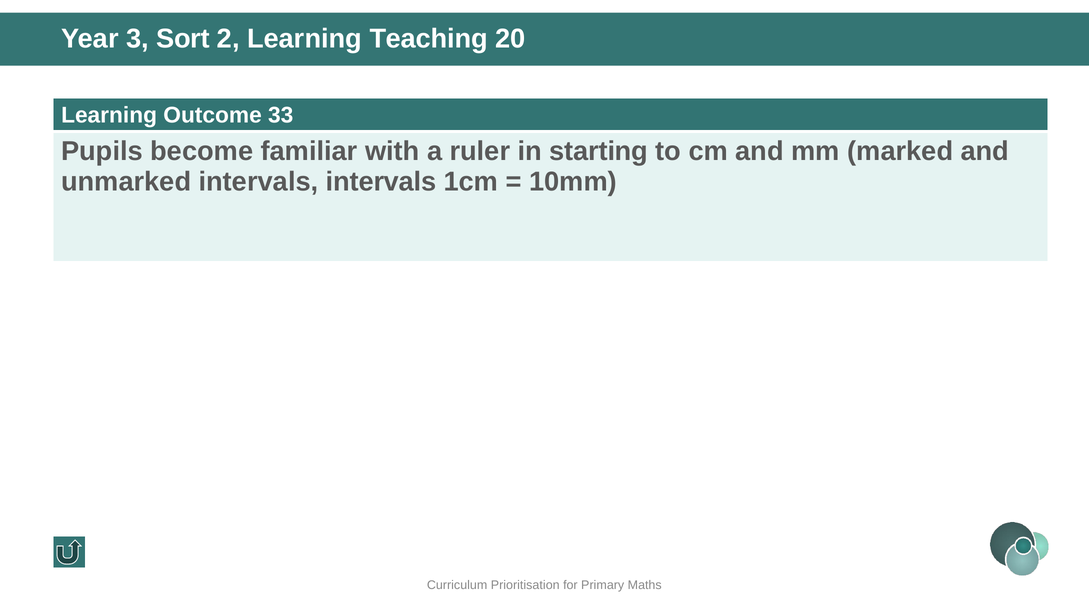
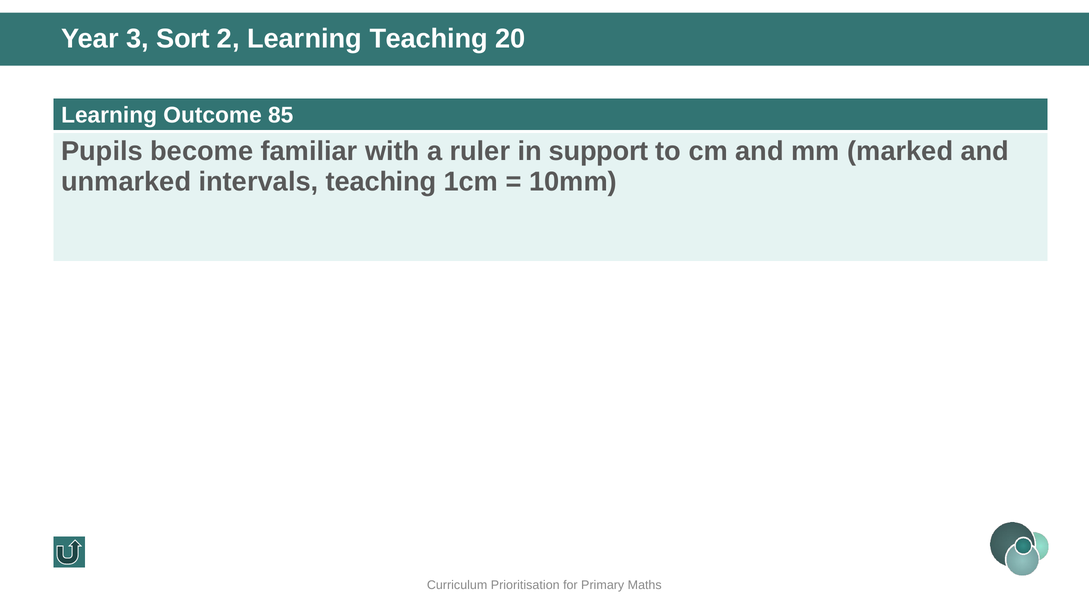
33: 33 -> 85 (281, 115)
starting: starting -> support (599, 151)
intervals intervals: intervals -> teaching (381, 182)
